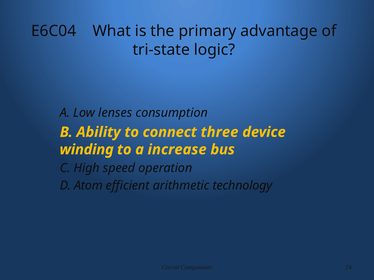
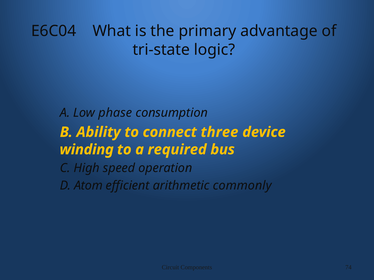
lenses: lenses -> phase (115, 113)
increase: increase -> required (177, 150)
technology: technology -> commonly (242, 186)
